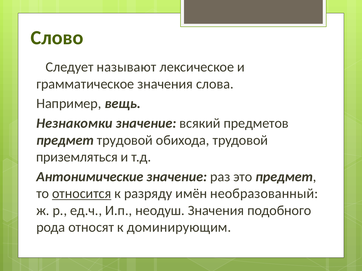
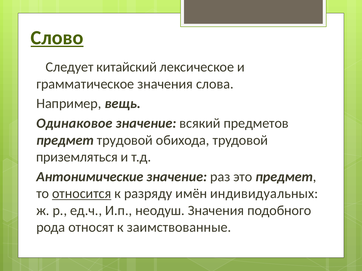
Слово underline: none -> present (57, 38)
называют: называют -> китайский (127, 67)
Незнакомки: Незнакомки -> Одинаковое (74, 124)
необразованный: необразованный -> индивидуальных (264, 194)
доминирующим: доминирующим -> заимствованные (179, 228)
